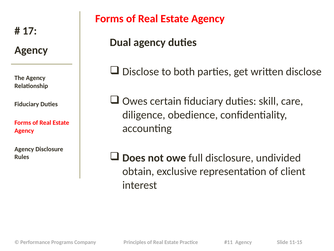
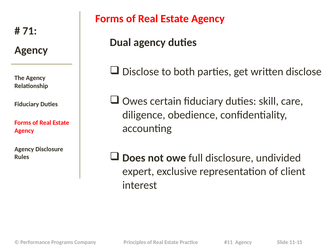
17: 17 -> 71 (30, 31)
obtain: obtain -> expert (138, 171)
